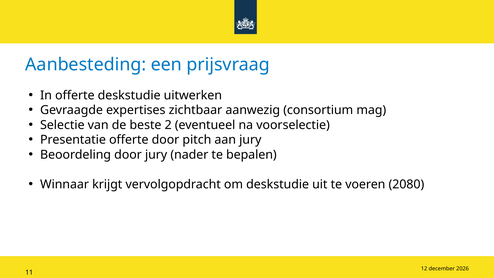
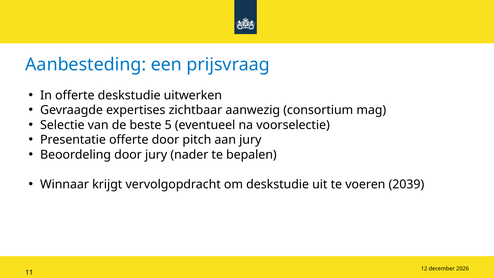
2: 2 -> 5 (168, 125)
2080: 2080 -> 2039 (406, 184)
